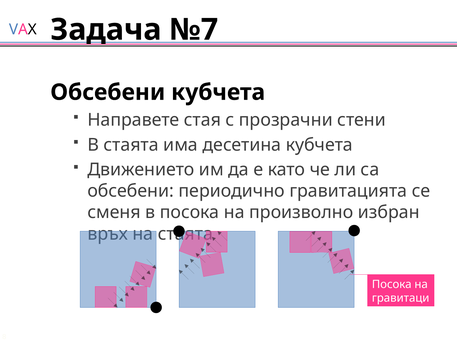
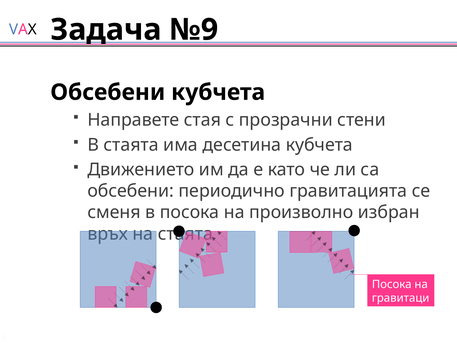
№7: №7 -> №9 (194, 30)
